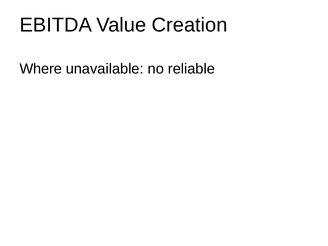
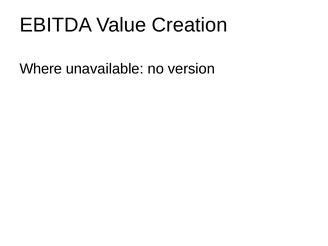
reliable: reliable -> version (191, 69)
